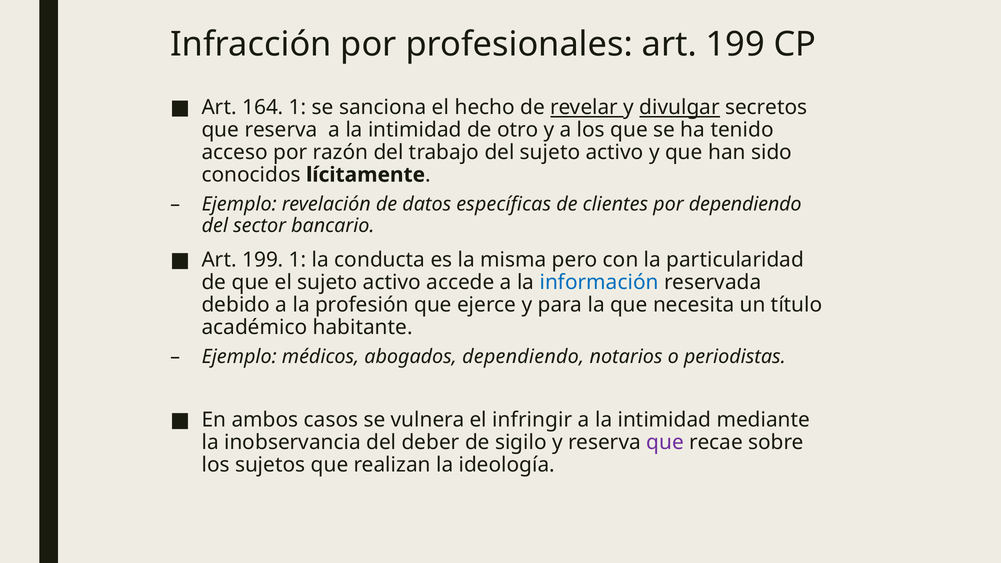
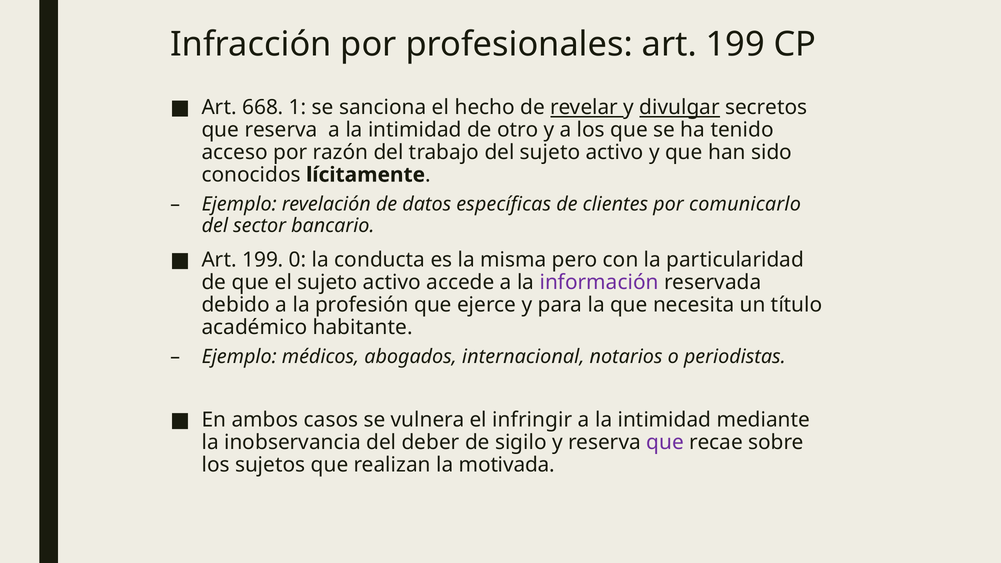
164: 164 -> 668 (263, 107)
por dependiendo: dependiendo -> comunicarlo (745, 204)
199 1: 1 -> 0 (298, 260)
información colour: blue -> purple (599, 283)
abogados dependiendo: dependiendo -> internacional (523, 357)
ideología: ideología -> motivada (507, 465)
